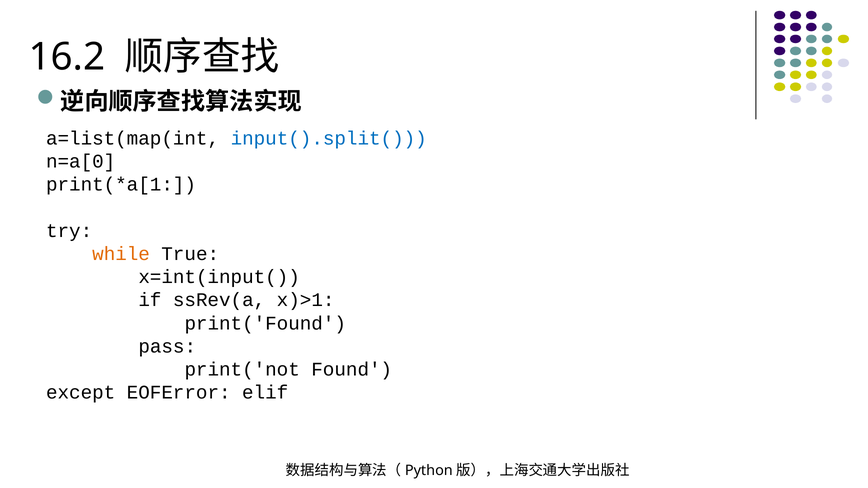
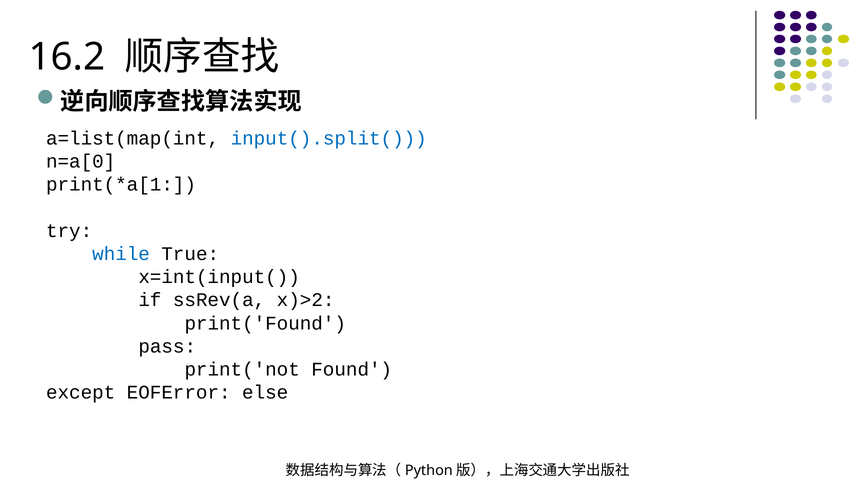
while colour: orange -> blue (121, 254)
x)>1: x)>1 -> x)>2 (306, 300)
elif: elif -> else (265, 393)
